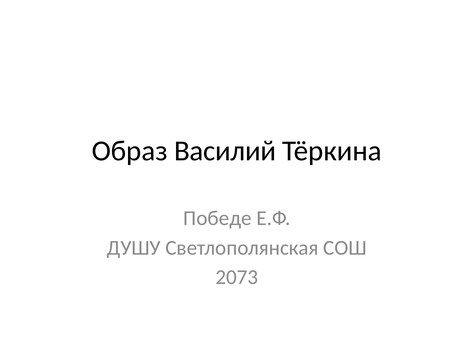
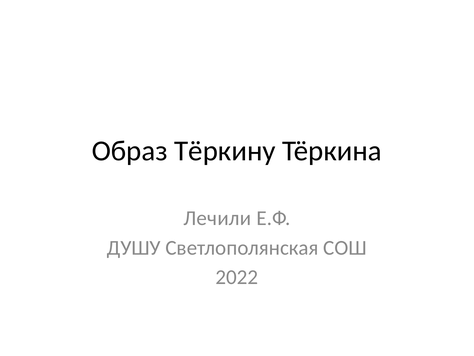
Василий: Василий -> Тёркину (225, 151)
Победе: Победе -> Лечили (217, 218)
2073: 2073 -> 2022 (237, 277)
